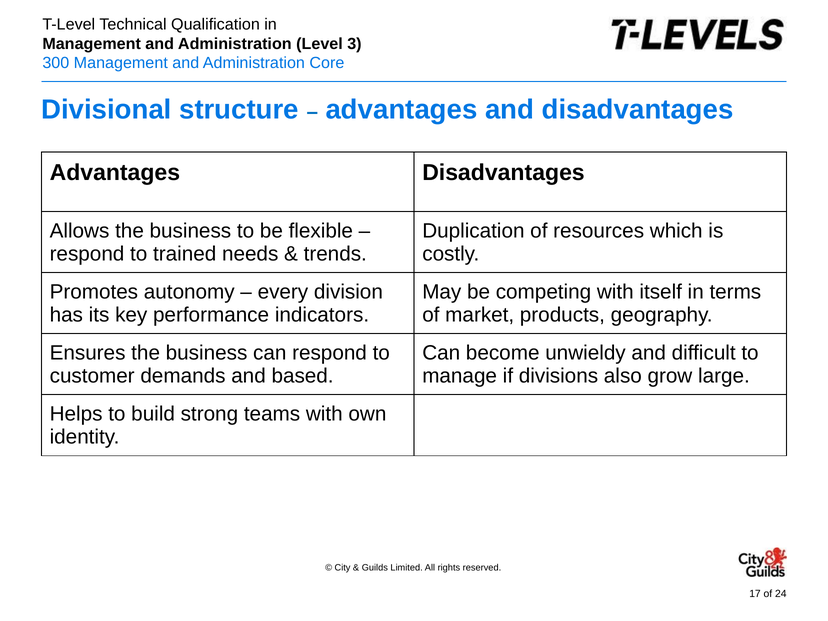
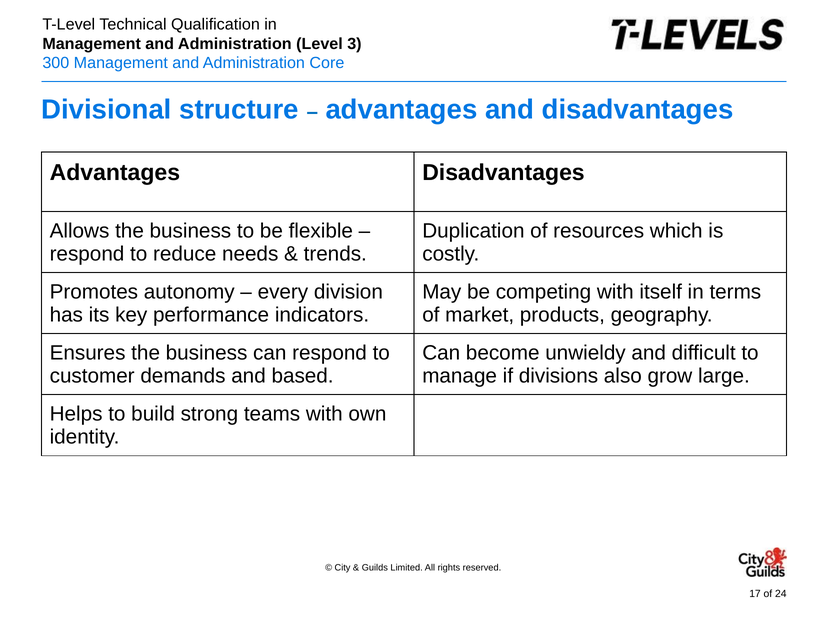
trained: trained -> reduce (185, 254)
